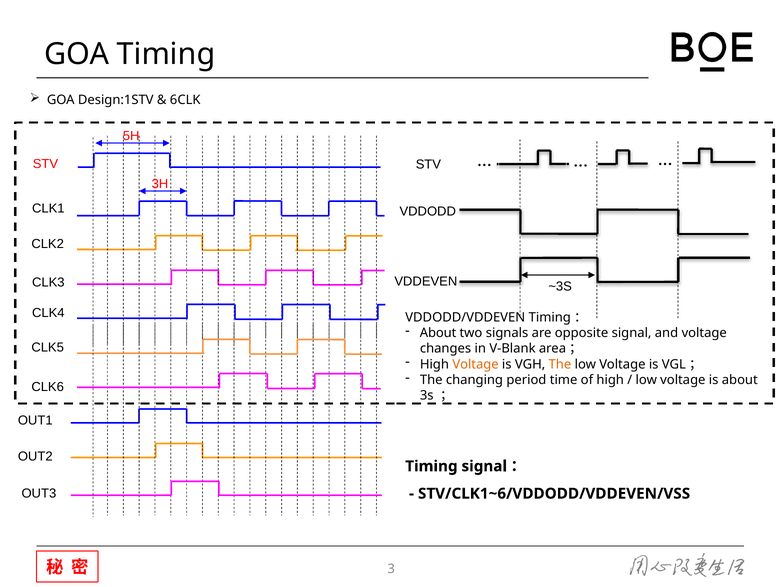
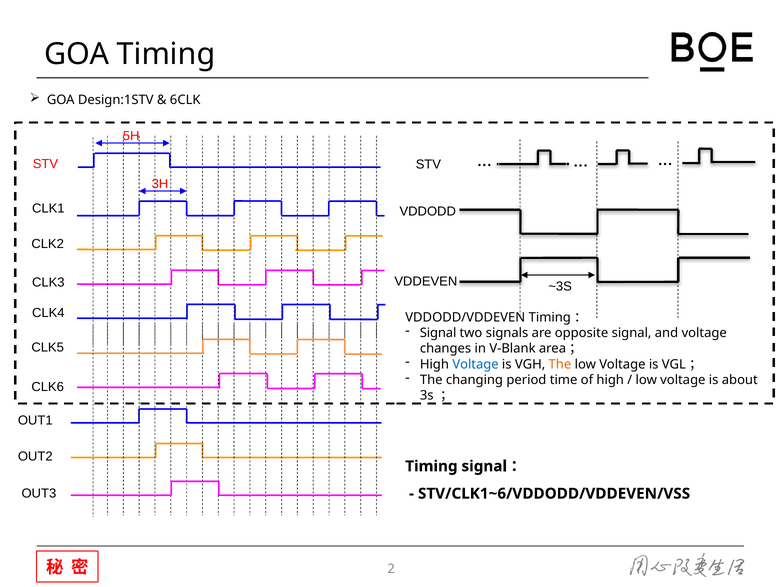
About: About -> Signal (438, 333)
Voltage colour: orange -> blue (476, 364)
3: 3 -> 2 (391, 569)
